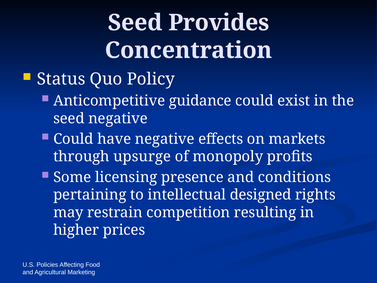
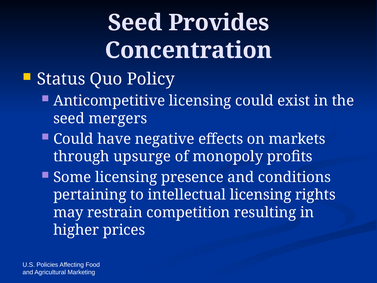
Anticompetitive guidance: guidance -> licensing (200, 101)
seed negative: negative -> mergers (118, 118)
intellectual designed: designed -> licensing (261, 195)
